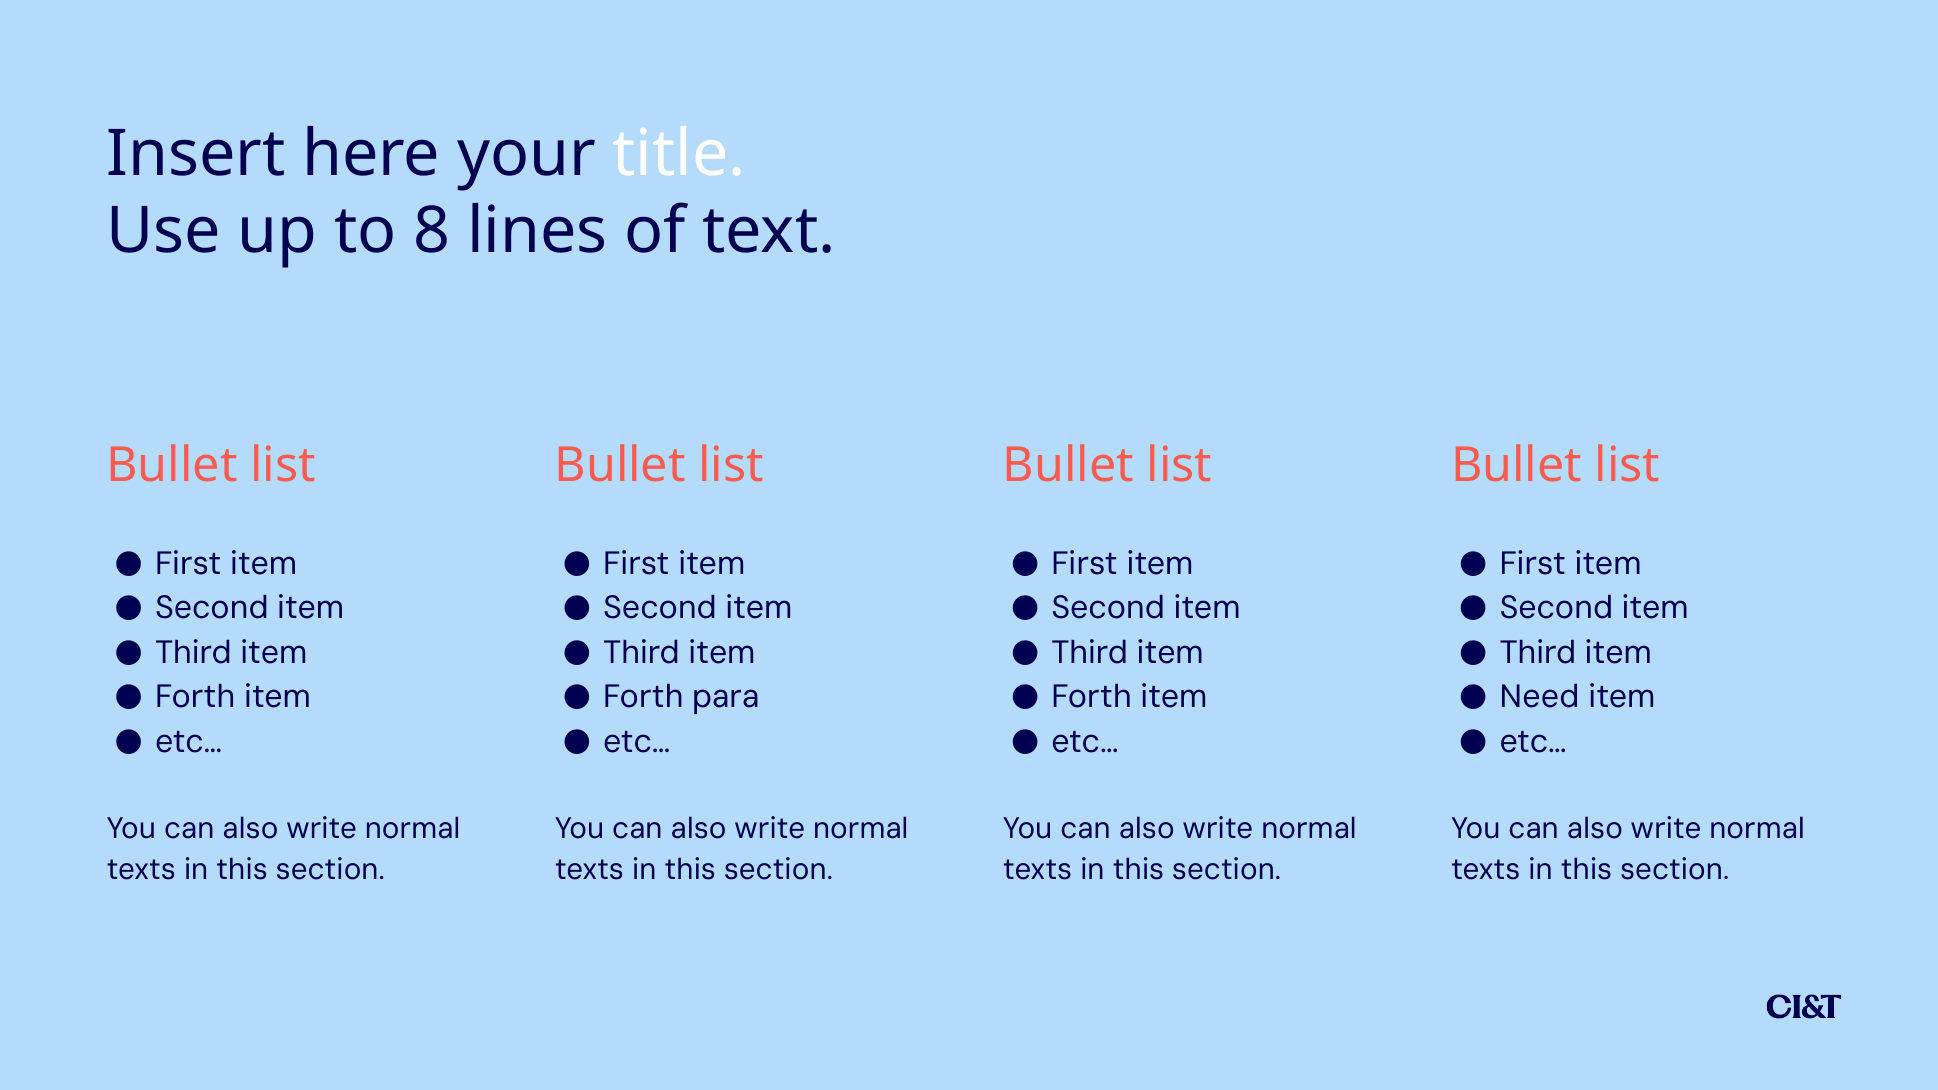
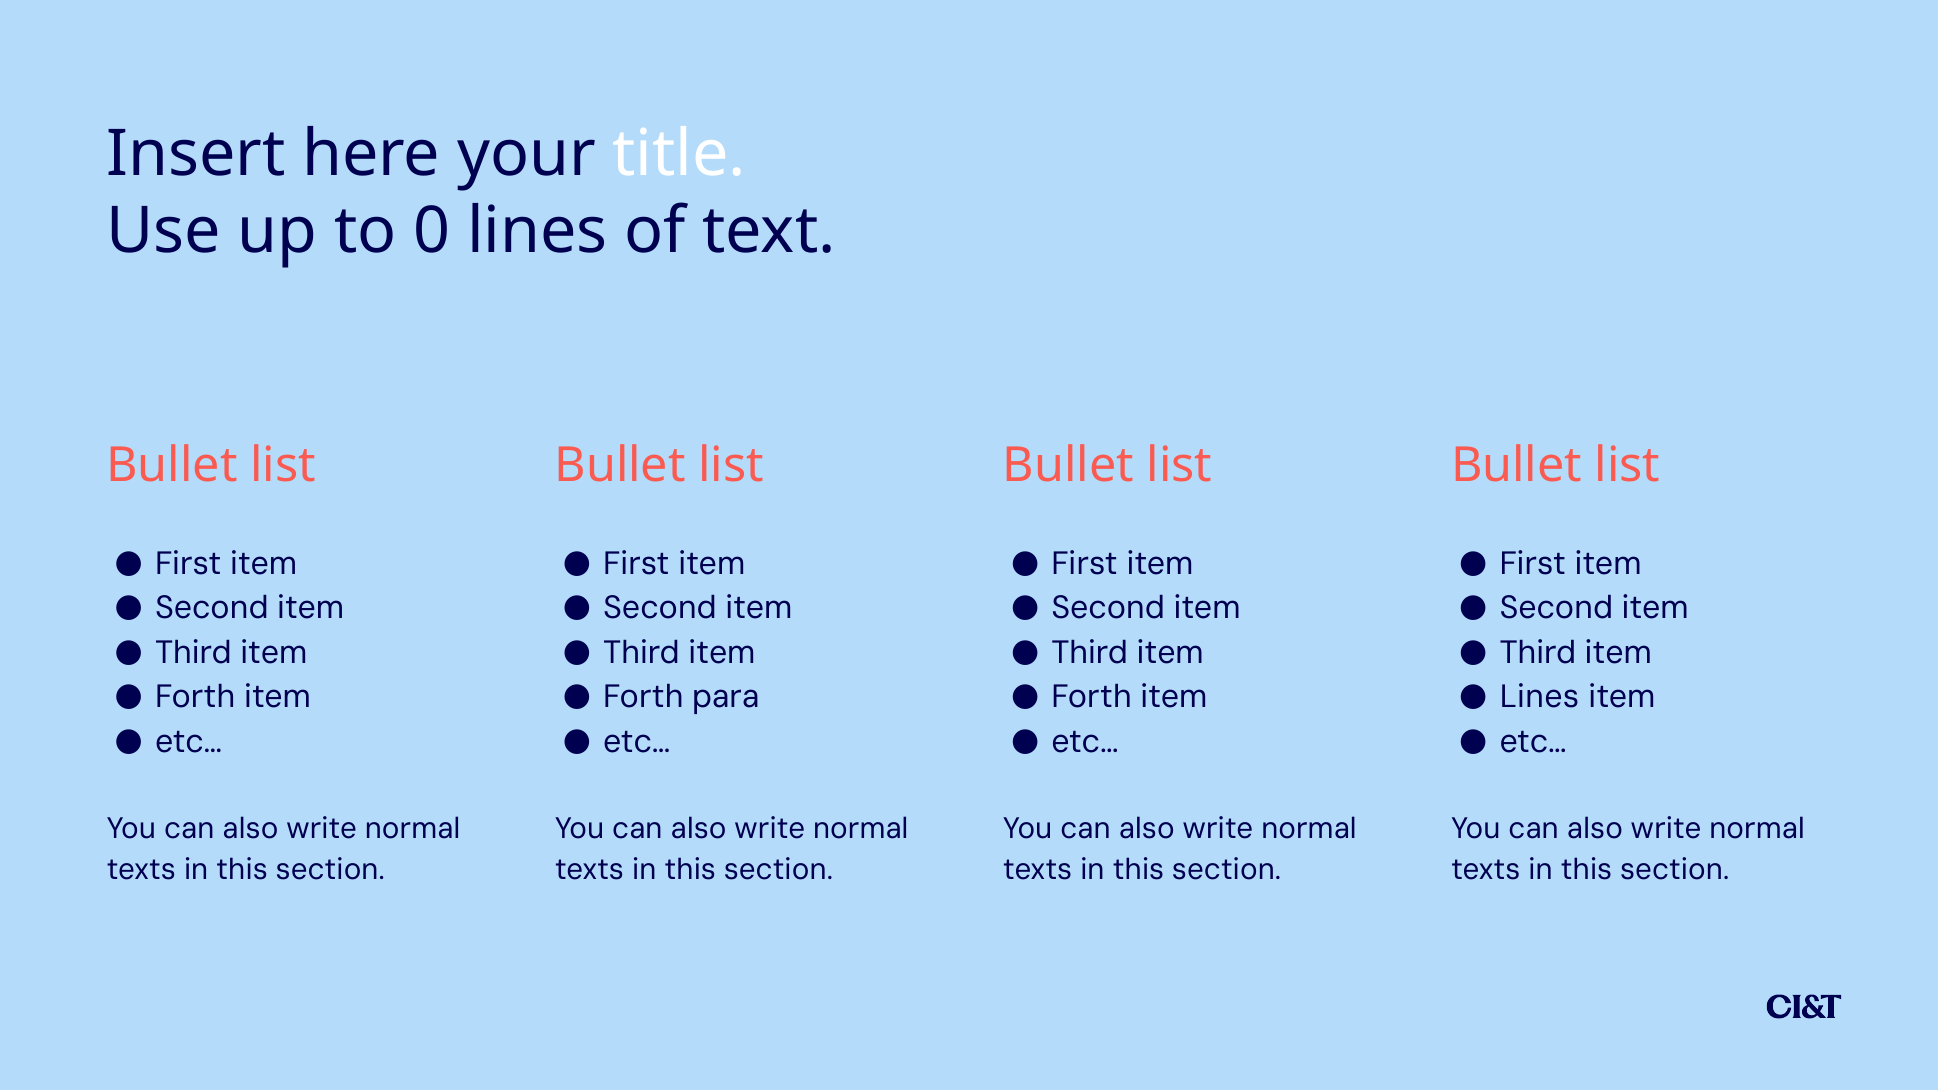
8: 8 -> 0 (432, 231)
Need: Need -> Lines (1540, 697)
